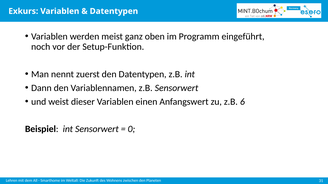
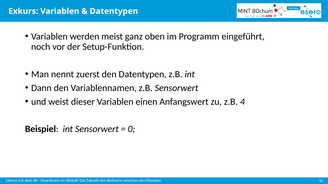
6: 6 -> 4 (242, 102)
